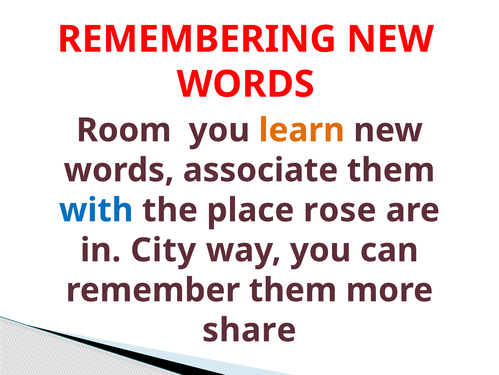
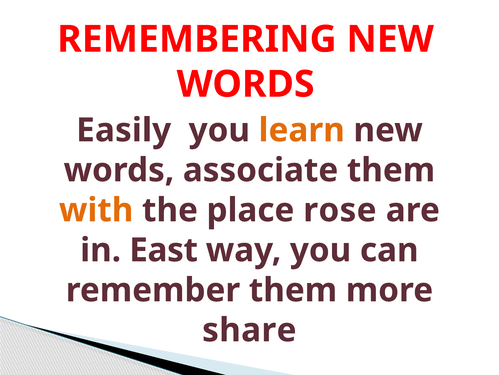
Room: Room -> Easily (124, 130)
with colour: blue -> orange (96, 210)
City: City -> East (164, 250)
